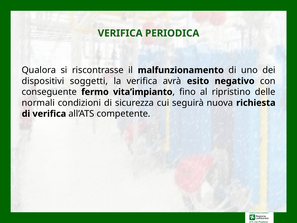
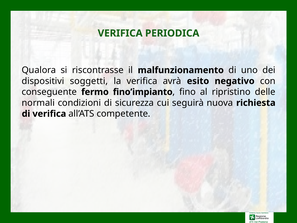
vita’impianto: vita’impianto -> fino’impianto (143, 92)
